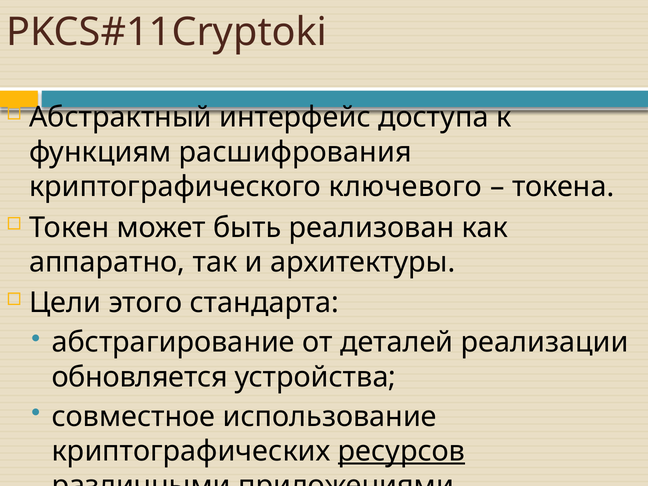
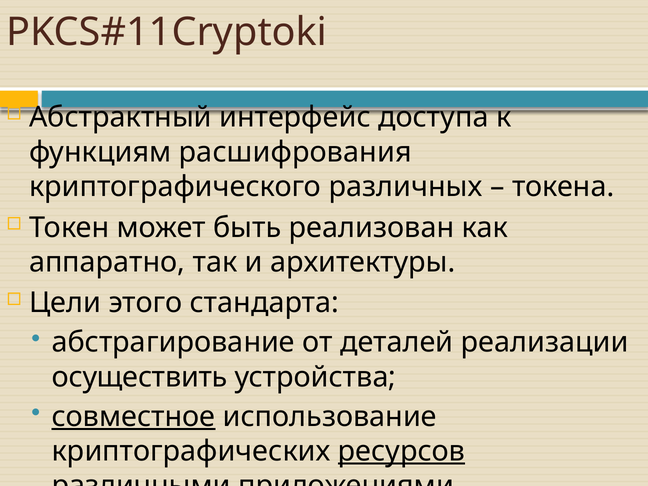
ключевого: ключевого -> различных (405, 187)
обновляется: обновляется -> осуществить (140, 377)
совместное underline: none -> present (134, 417)
